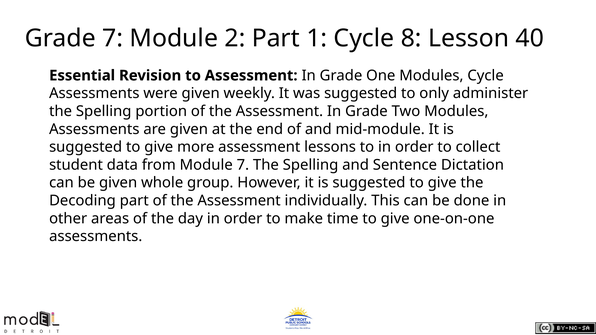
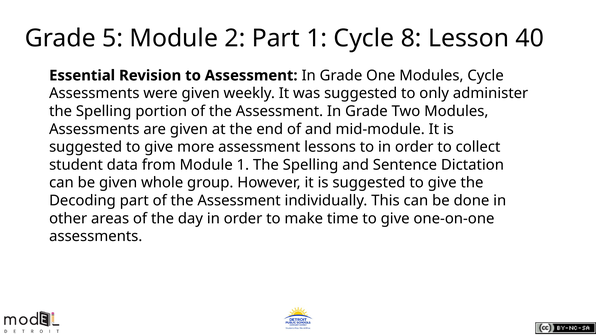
Grade 7: 7 -> 5 (113, 38)
Module 7: 7 -> 1 (243, 165)
